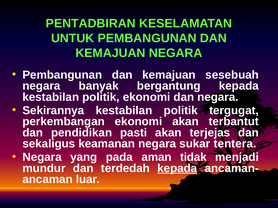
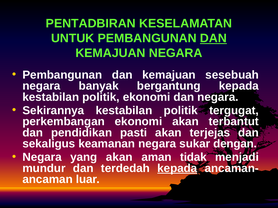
DAN underline: none -> present (213, 38)
tentera: tentera -> dengan (235, 144)
yang pada: pada -> akan (119, 158)
